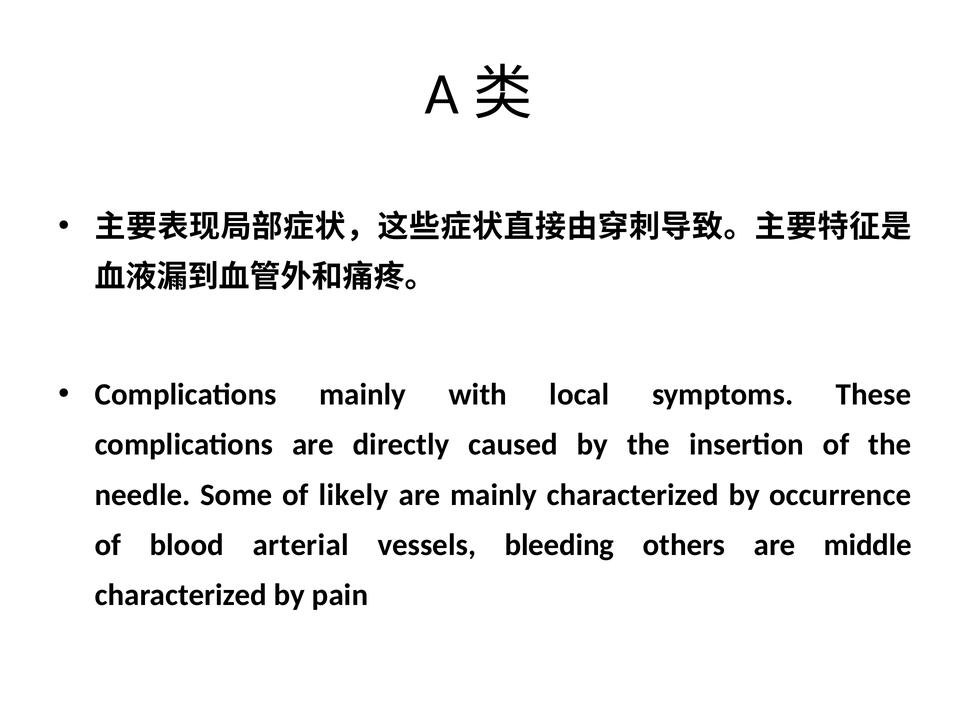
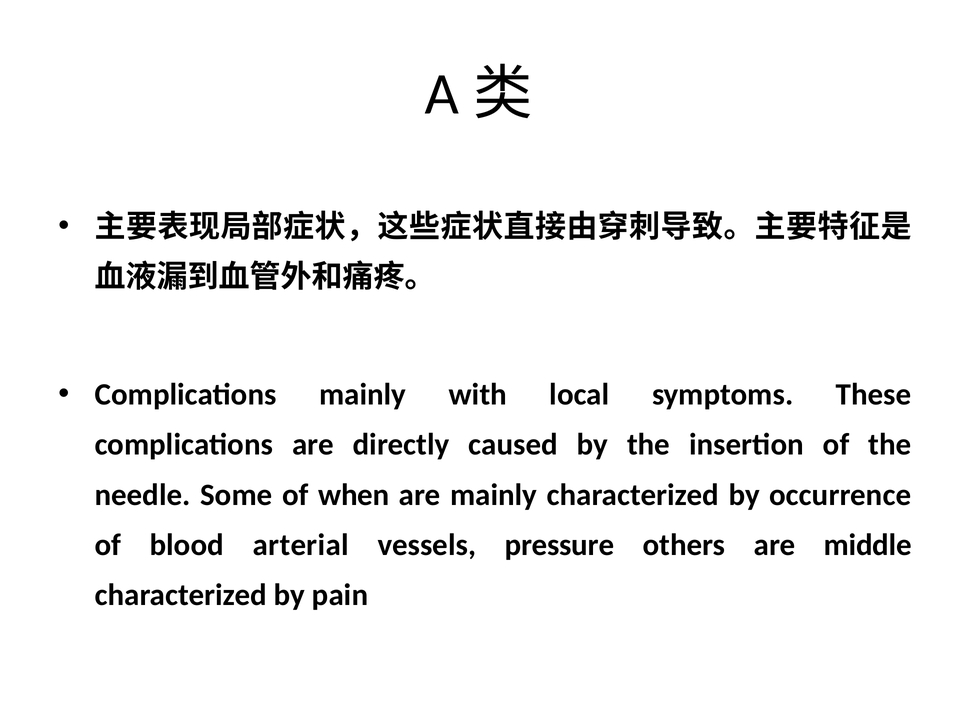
likely: likely -> when (354, 495)
bleeding: bleeding -> pressure (559, 545)
